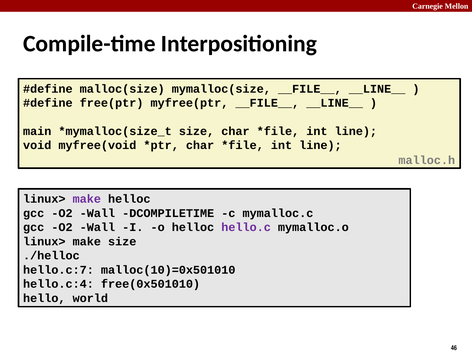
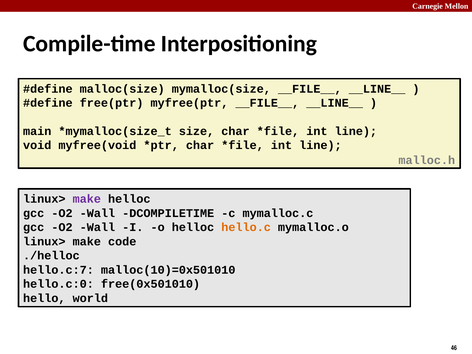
hello.c colour: purple -> orange (246, 227)
make size: size -> code (122, 241)
hello.c:4: hello.c:4 -> hello.c:0 (58, 284)
